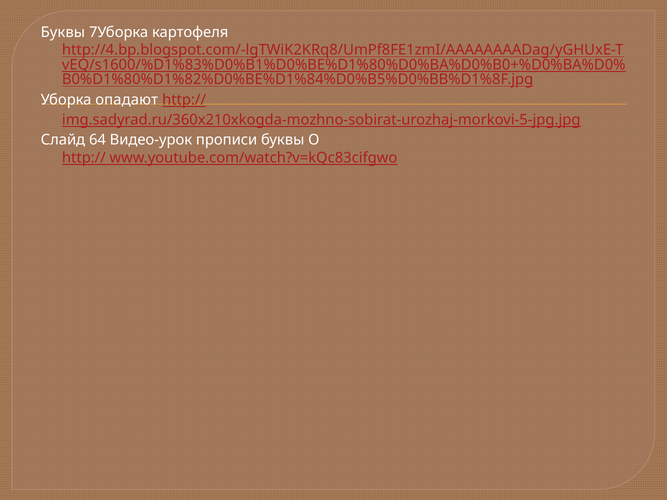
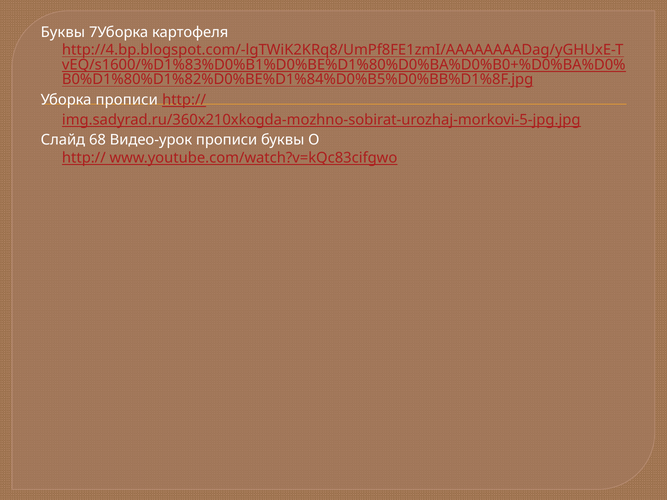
Уборка опадают: опадают -> прописи (127, 100)
64: 64 -> 68 (97, 140)
